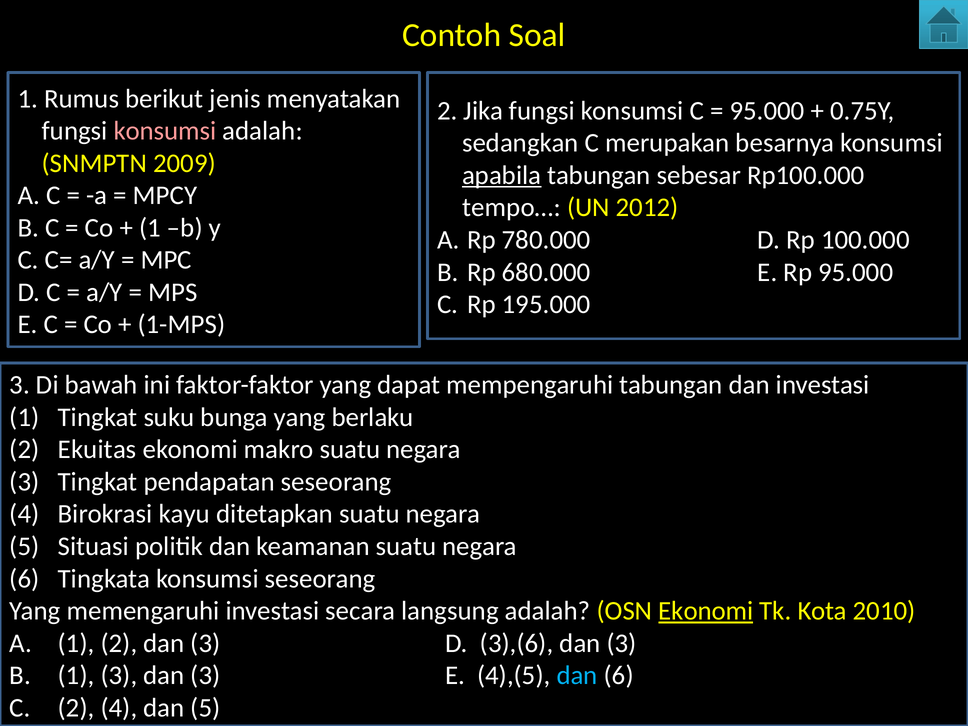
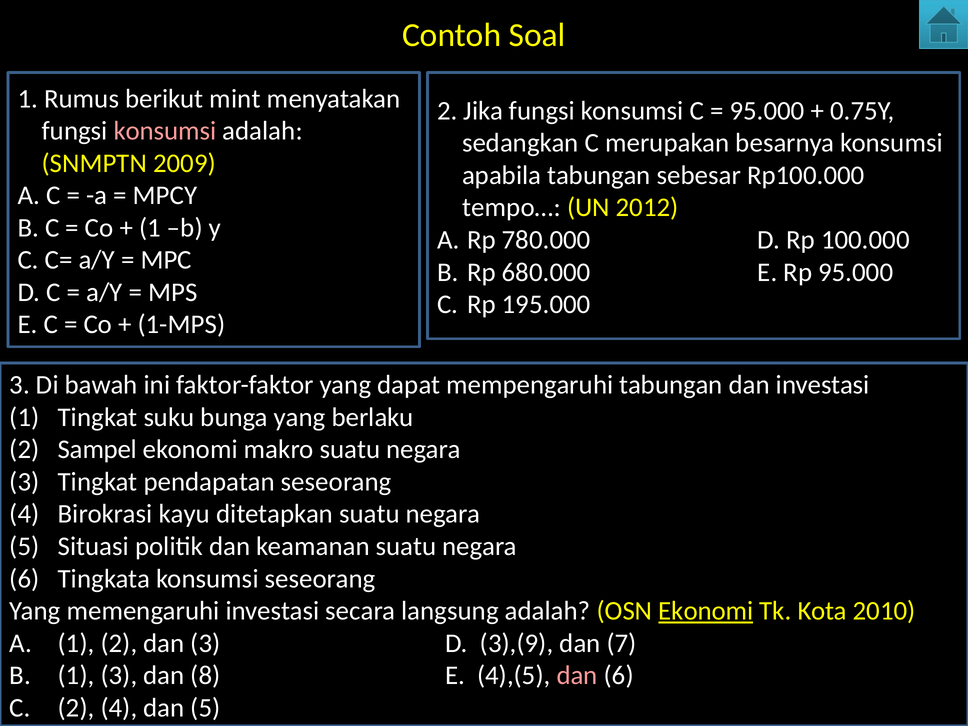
jenis: jenis -> mint (235, 99)
apabila underline: present -> none (502, 175)
Ekuitas: Ekuitas -> Sampel (97, 450)
3),(6: 3),(6 -> 3),(9 (517, 643)
3: 3 -> 7 (622, 643)
3 dan 3: 3 -> 8 (205, 676)
dan colour: light blue -> pink (577, 676)
